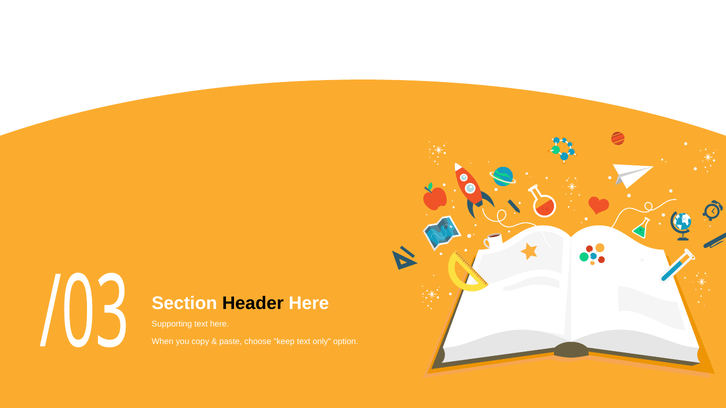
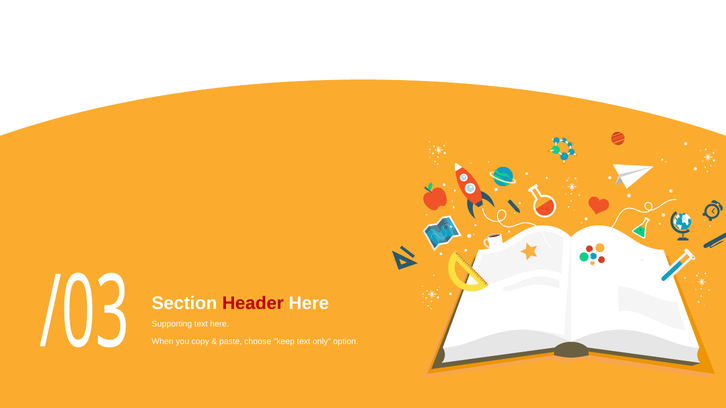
Header colour: black -> red (253, 303)
